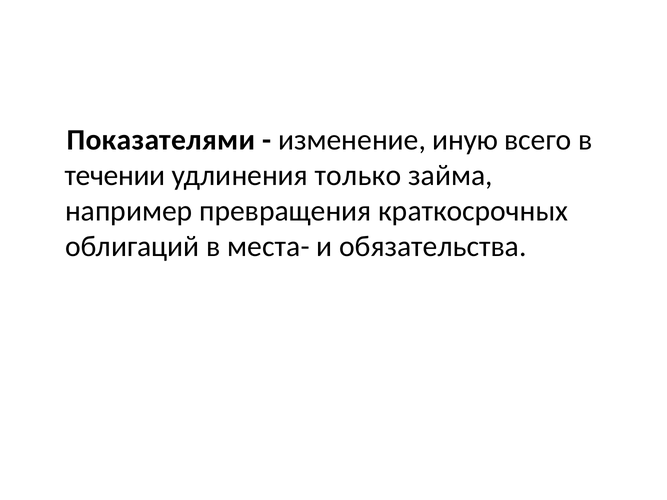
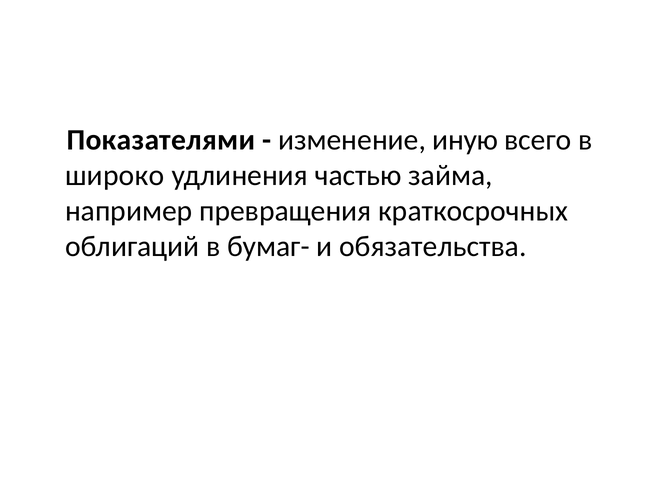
течении: течении -> широко (115, 176)
только: только -> частью (358, 176)
места-: места- -> бумаг- (268, 247)
